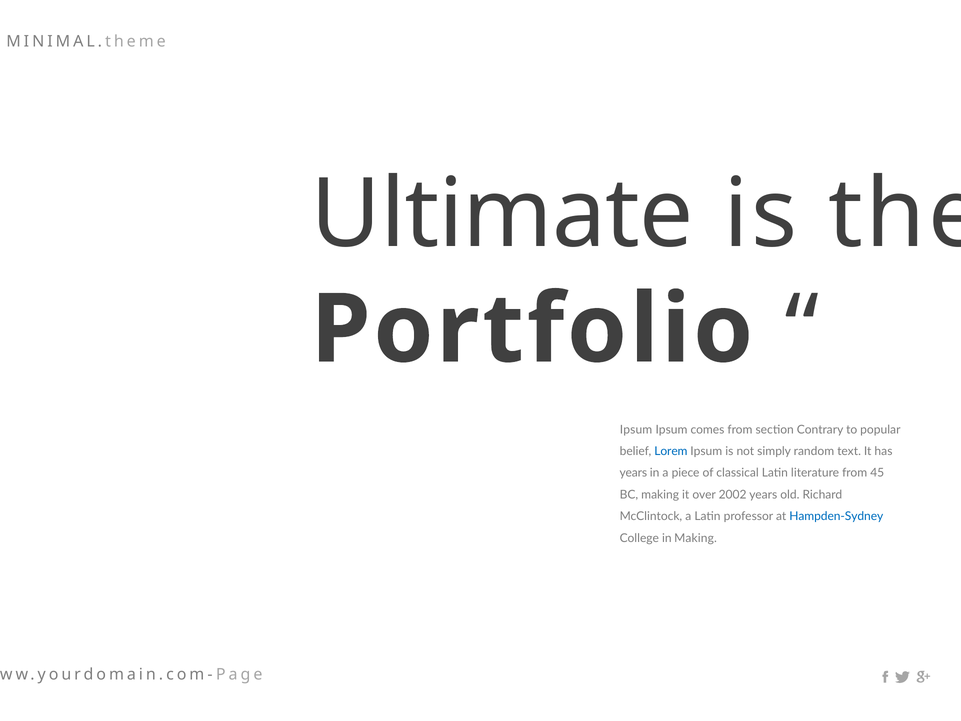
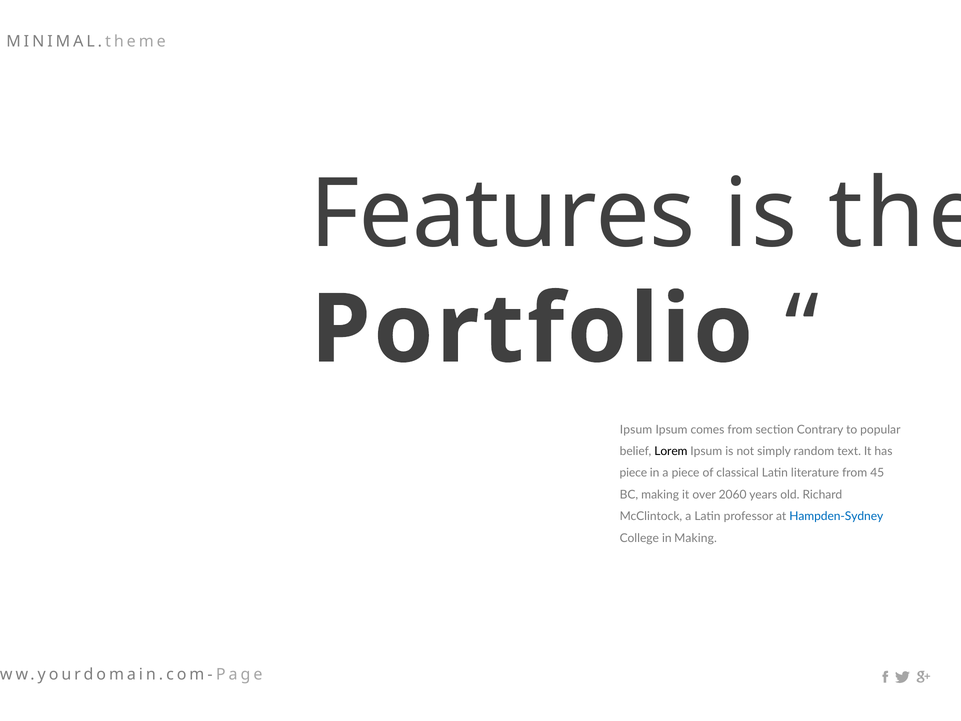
Ultimate: Ultimate -> Features (502, 214)
Lorem colour: blue -> black (671, 451)
years: years -> piece (633, 473)
2002: 2002 -> 2060 (733, 495)
